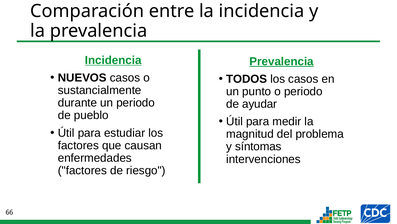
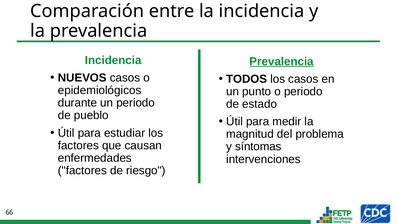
Incidencia underline: present -> none (113, 60)
sustancialmente: sustancialmente -> epidemiológicos (100, 90)
ayudar: ayudar -> estado (260, 104)
